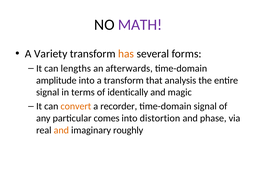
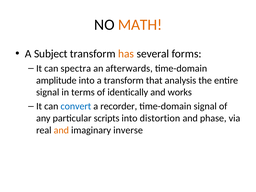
MATH colour: purple -> orange (140, 25)
Variety: Variety -> Subject (51, 54)
lengths: lengths -> spectra (76, 68)
magic: magic -> works (180, 92)
convert colour: orange -> blue (76, 106)
comes: comes -> scripts (107, 118)
roughly: roughly -> inverse (128, 130)
